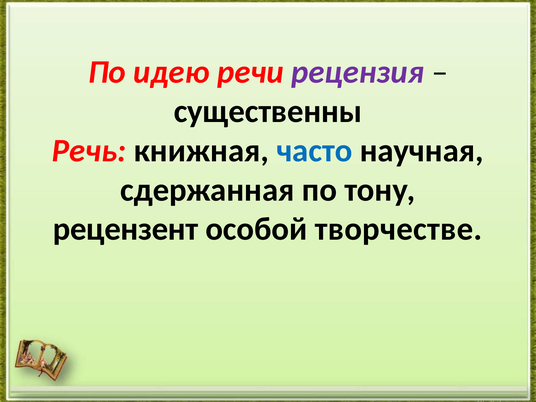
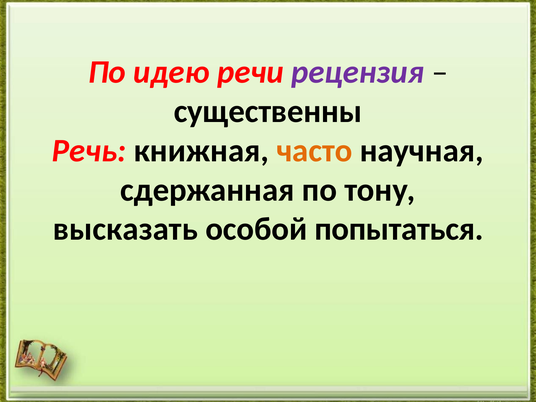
часто colour: blue -> orange (314, 151)
рецензент: рецензент -> высказать (125, 229)
творчестве: творчестве -> попытаться (399, 229)
